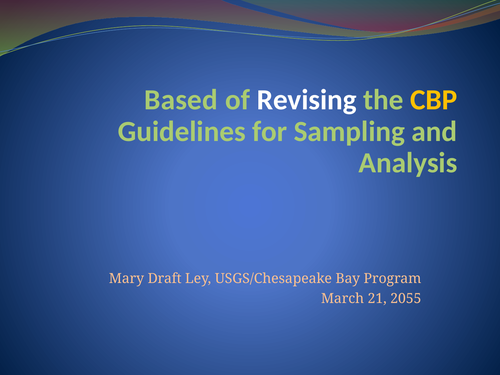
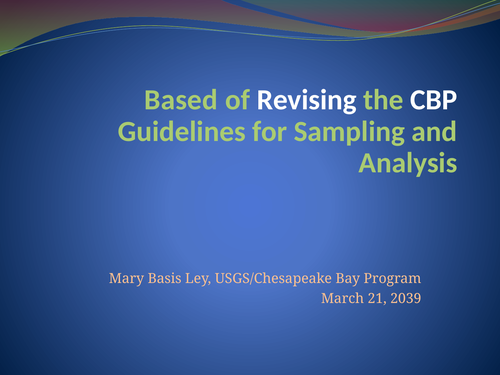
CBP colour: yellow -> white (434, 100)
Draft: Draft -> Basis (165, 278)
2055: 2055 -> 2039 (406, 299)
